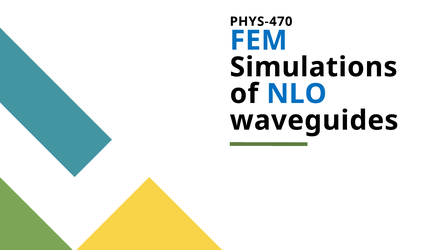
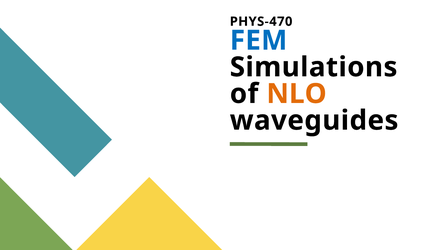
NLO colour: blue -> orange (297, 94)
